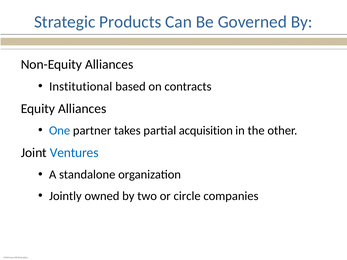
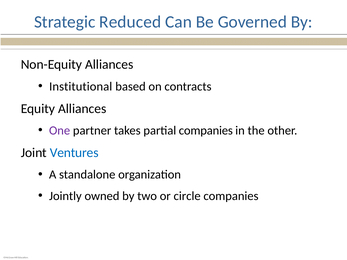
Products: Products -> Reduced (130, 22)
One colour: blue -> purple (60, 131)
partial acquisition: acquisition -> companies (206, 131)
